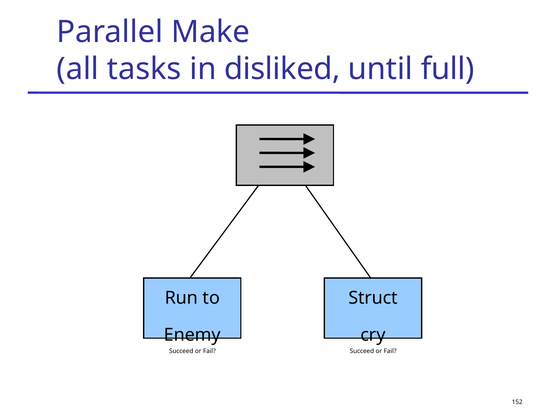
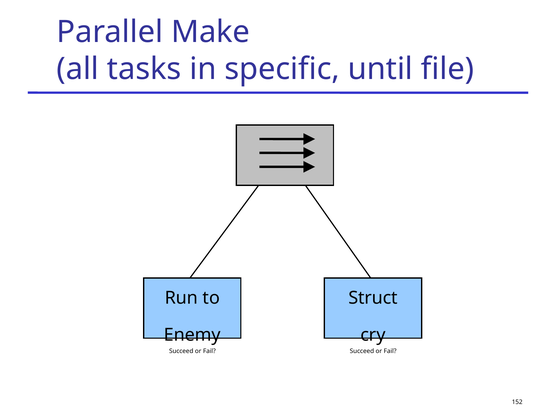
disliked: disliked -> specific (282, 69)
full: full -> file (447, 69)
